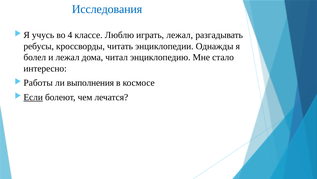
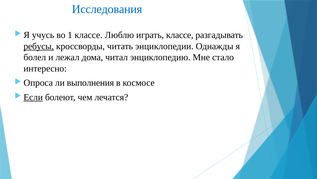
4: 4 -> 1 (70, 35)
играть лежал: лежал -> классе (180, 35)
ребусы underline: none -> present (39, 46)
Работы: Работы -> Опроса (38, 83)
